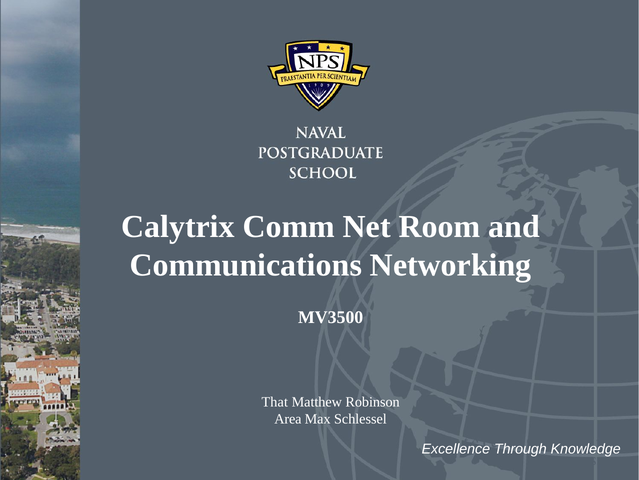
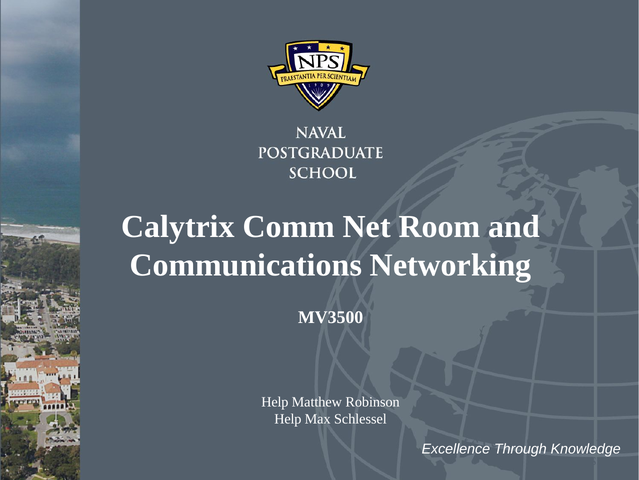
That: That -> Help (275, 401)
Area: Area -> Help (288, 418)
